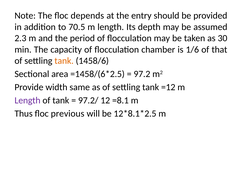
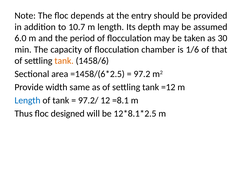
70.5: 70.5 -> 10.7 (77, 27)
2.3: 2.3 -> 6.0 (20, 38)
Length colour: purple -> blue (27, 100)
previous: previous -> designed (68, 113)
